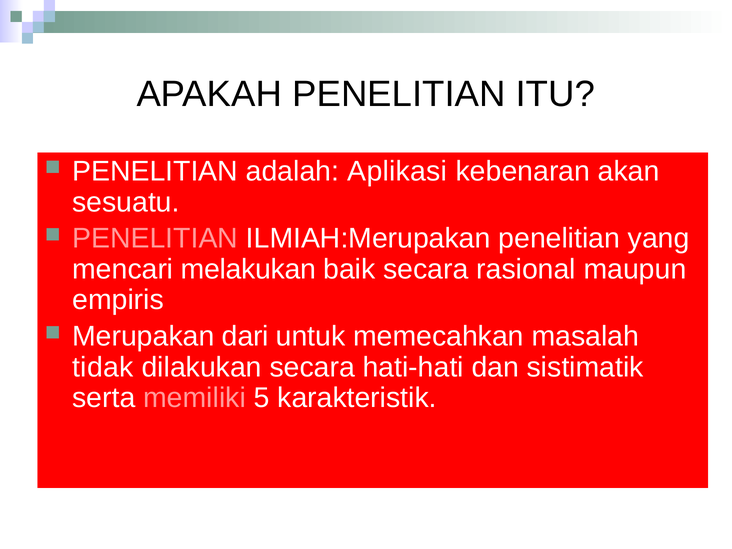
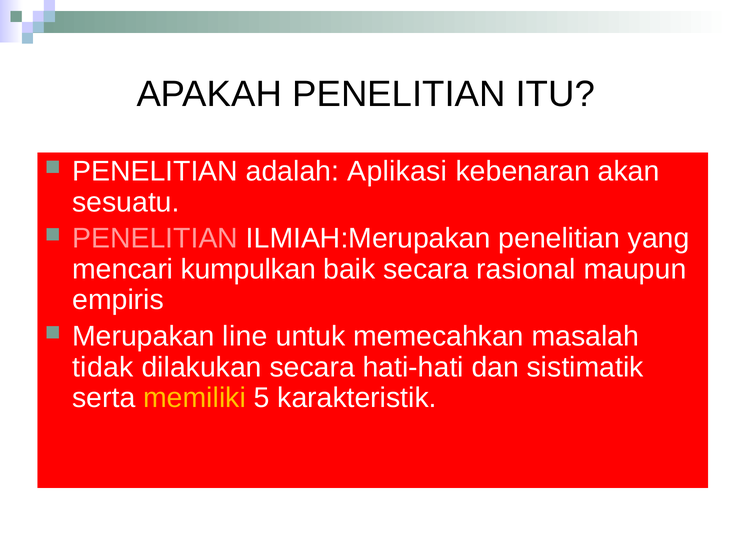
melakukan: melakukan -> kumpulkan (248, 269)
dari: dari -> line (245, 337)
memiliki colour: pink -> yellow (195, 398)
